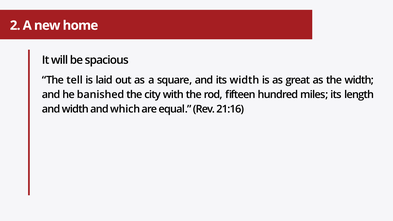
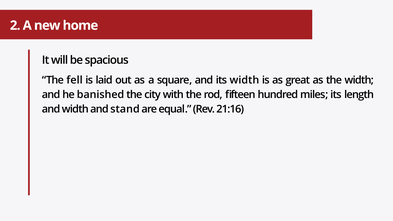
tell: tell -> fell (75, 80)
which: which -> stand (125, 110)
